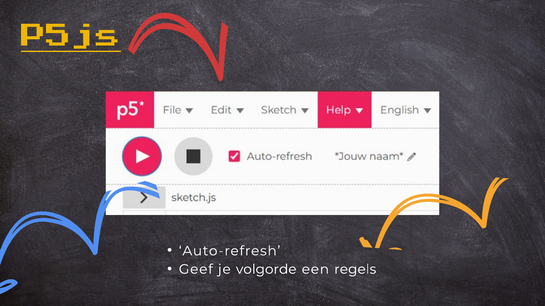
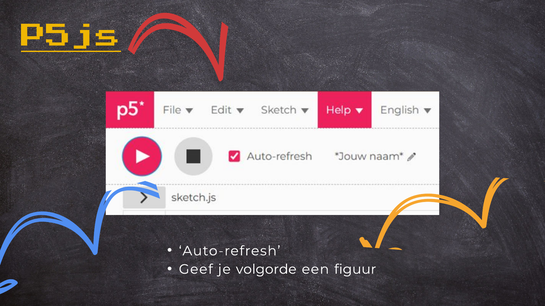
regels: regels -> figuur (355, 270)
